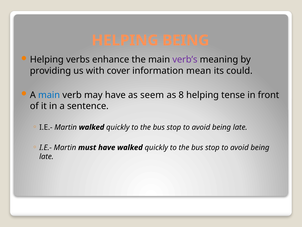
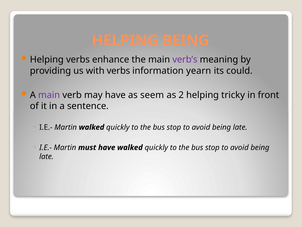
with cover: cover -> verbs (118, 71)
mean: mean -> yearn (199, 71)
main colour: blue -> purple (49, 95)
8: 8 -> 2 (181, 95)
tense: tense -> tricky (233, 95)
